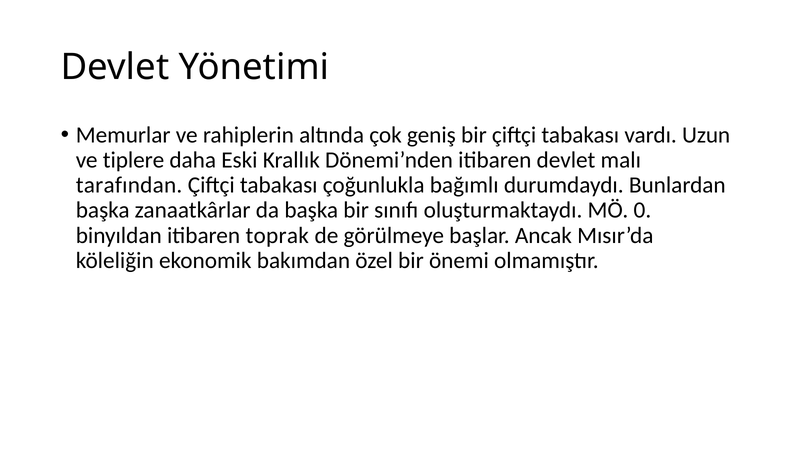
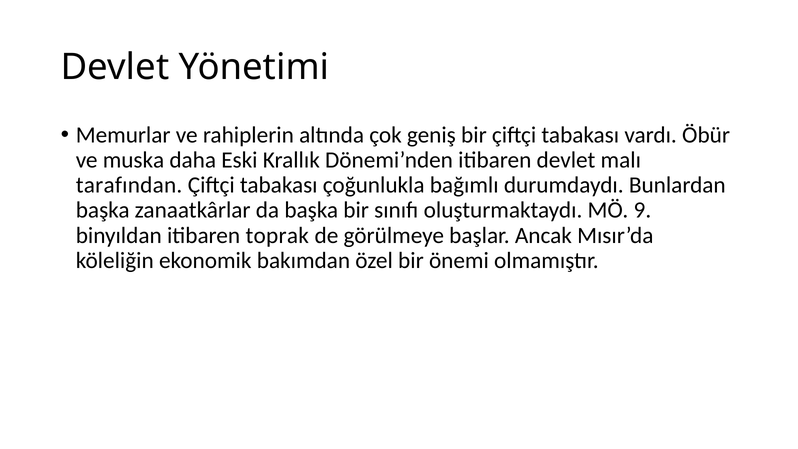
Uzun: Uzun -> Öbür (706, 135)
tiplere: tiplere -> muska (134, 160)
0: 0 -> 9 (642, 210)
